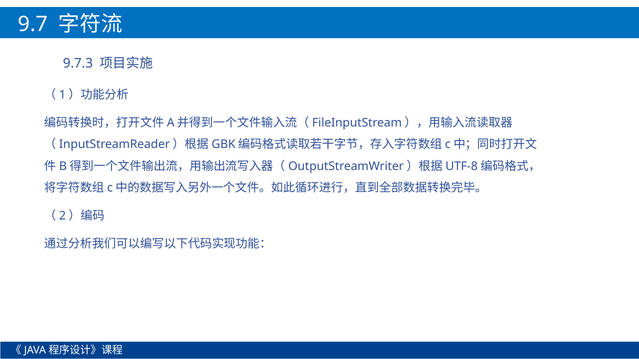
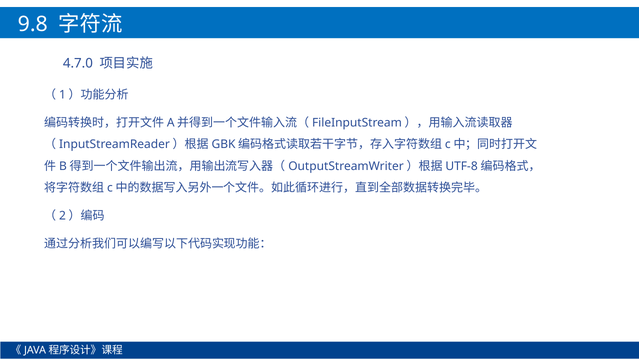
9.7: 9.7 -> 9.8 (33, 24)
9.7.3: 9.7.3 -> 4.7.0 (78, 63)
